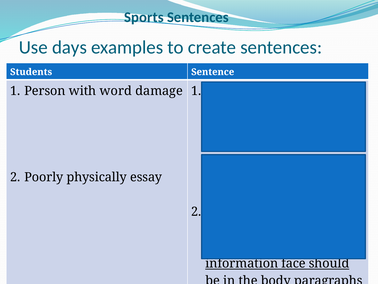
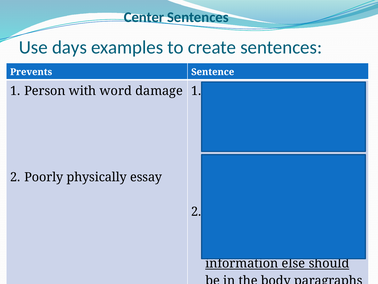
Sports: Sports -> Center (144, 17)
Students: Students -> Prevents (31, 72)
face: face -> else (293, 263)
